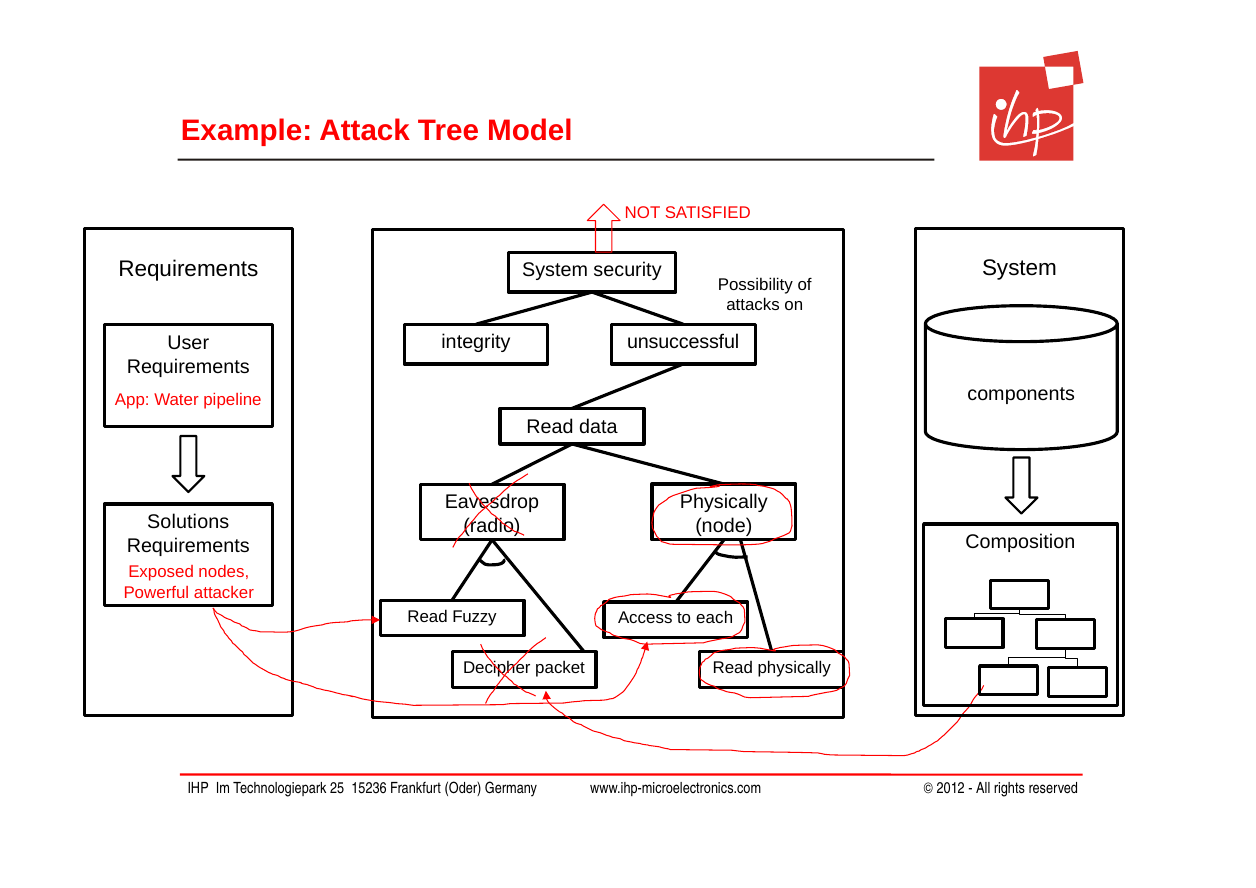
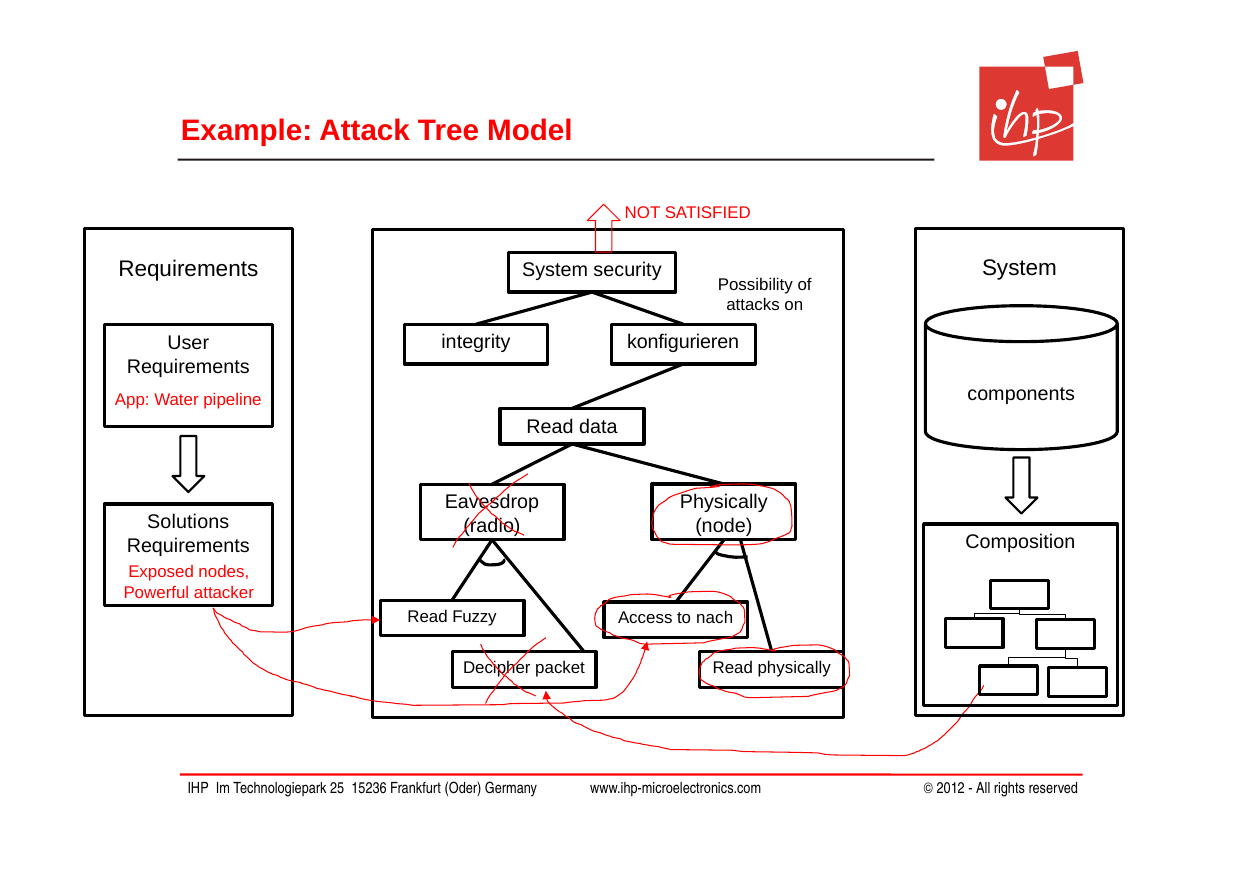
unsuccessful: unsuccessful -> konfigurieren (683, 342)
each: each -> nach (715, 618)
